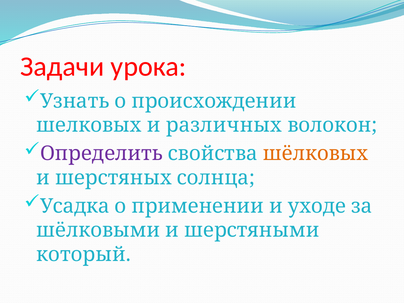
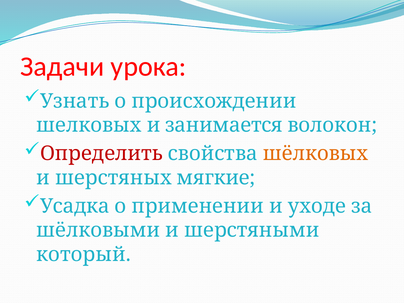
различных: различных -> занимается (224, 125)
Определить colour: purple -> red (101, 154)
солнца: солнца -> мягкие (216, 178)
